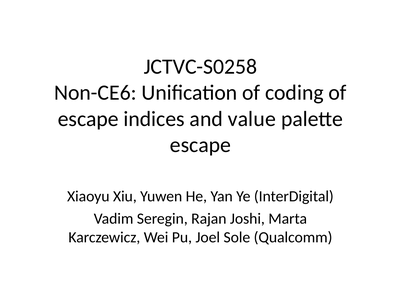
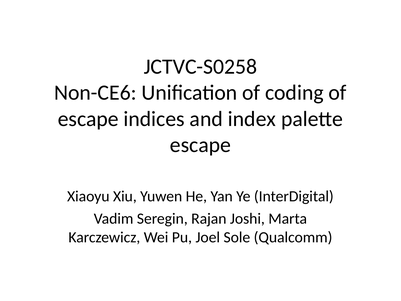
value: value -> index (252, 119)
